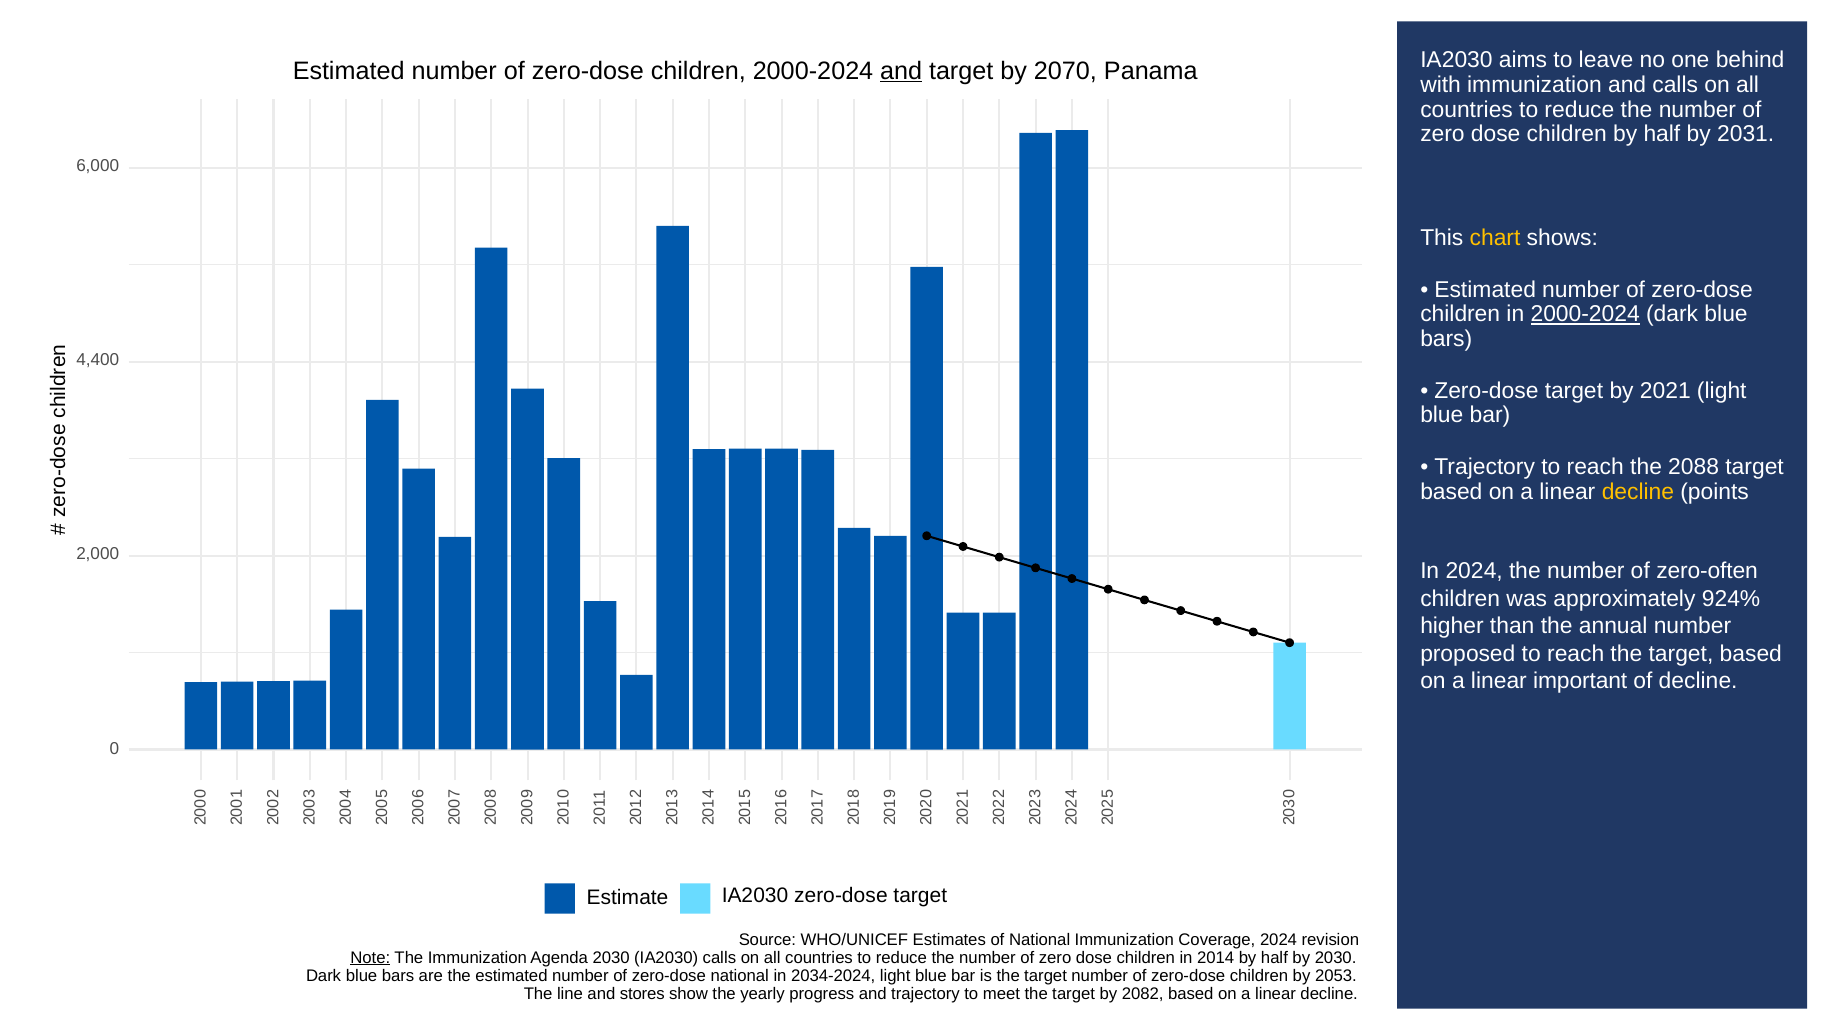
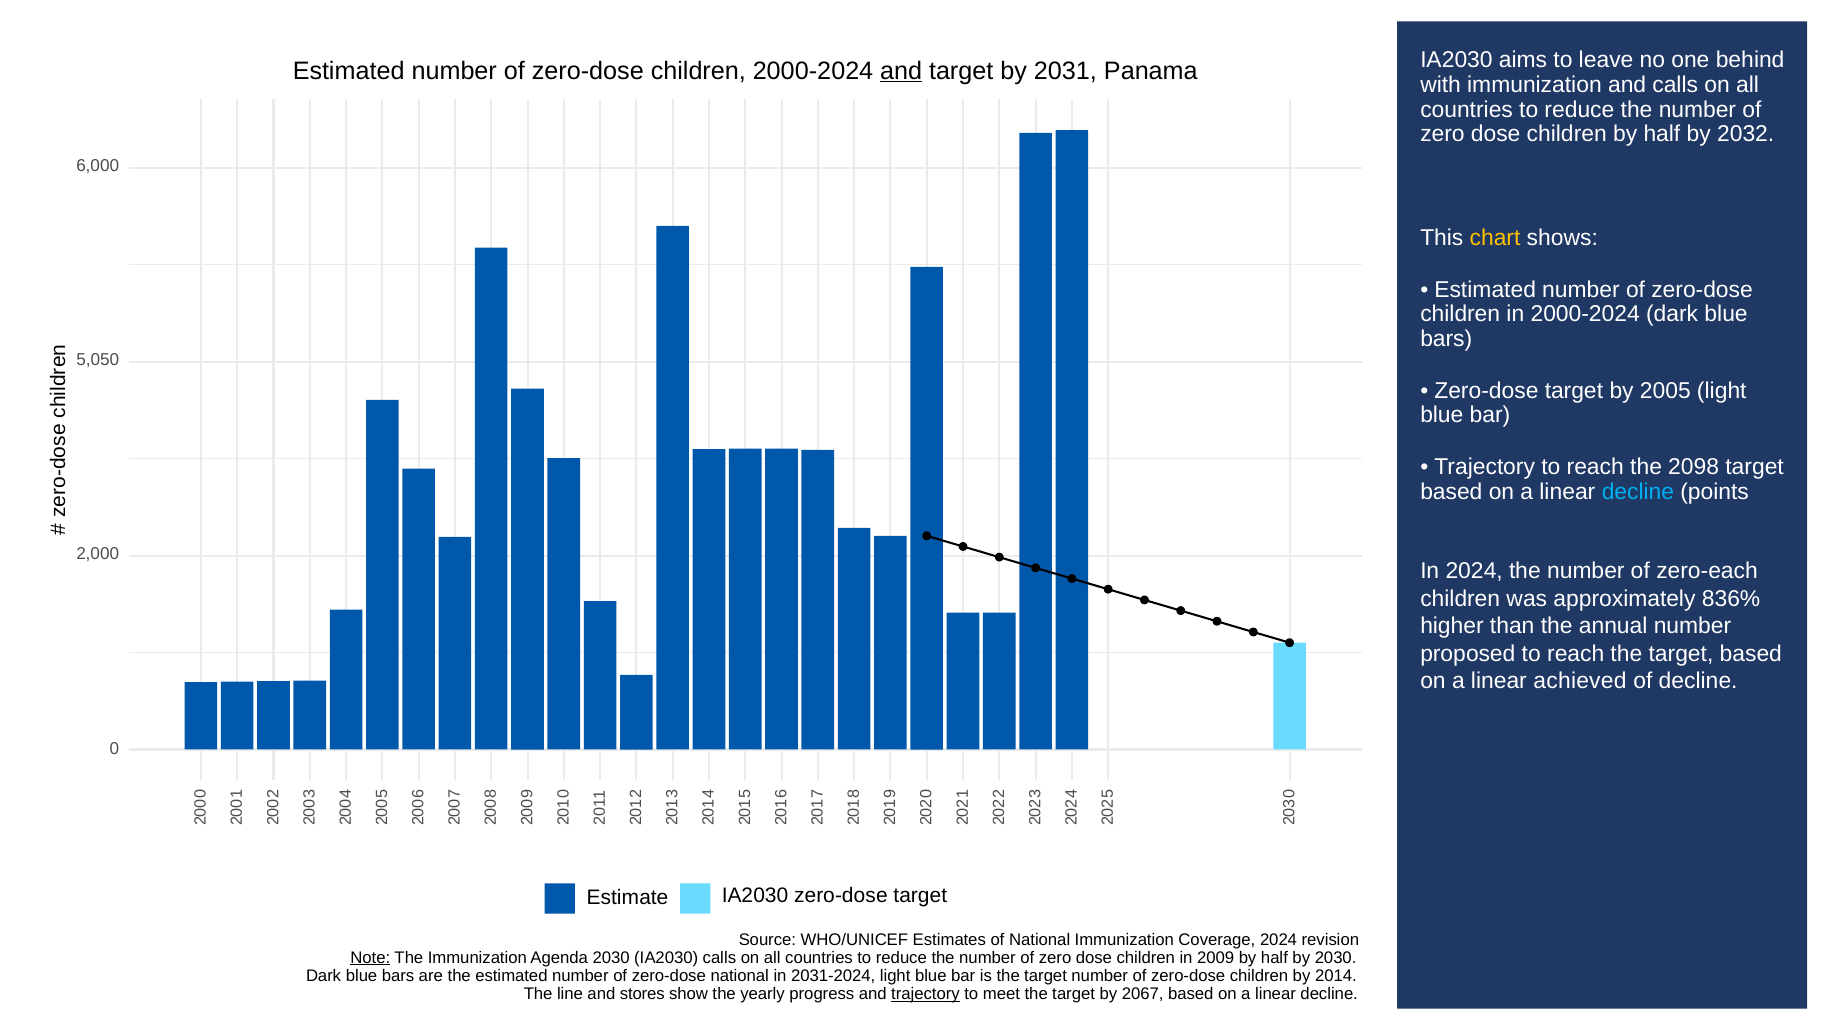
2070: 2070 -> 2031 (1065, 71)
2031: 2031 -> 2032 (1746, 134)
2000-2024 underline: present -> none (1585, 314)
4,400: 4,400 -> 5,050 (98, 360)
2021: 2021 -> 2005 (1665, 390)
2088: 2088 -> 2098 (1694, 467)
decline colour: yellow -> light blue (1638, 492)
zero-often: zero-often -> zero-each (1707, 571)
924%: 924% -> 836% (1731, 599)
important: important -> achieved (1580, 681)
2014: 2014 -> 2009 (1216, 957)
2034-2024: 2034-2024 -> 2031-2024 (833, 975)
2053: 2053 -> 2014 (1336, 975)
trajectory underline: none -> present (925, 993)
2082: 2082 -> 2067 (1143, 993)
